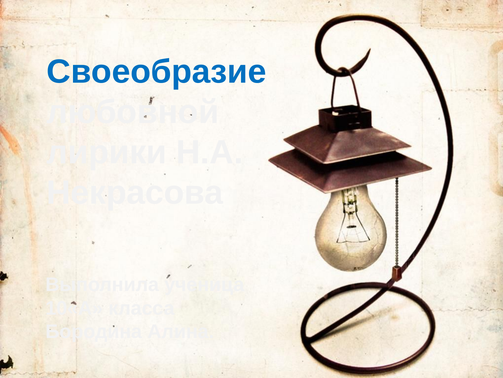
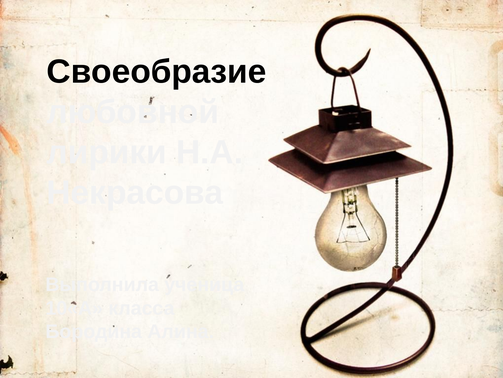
Своеобразие colour: blue -> black (156, 72)
